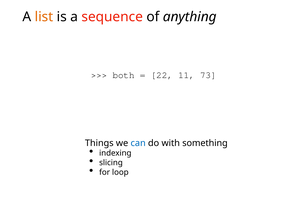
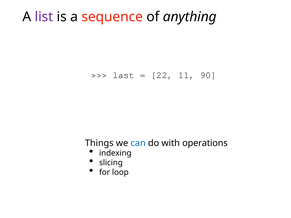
list colour: orange -> purple (44, 17)
both: both -> last (124, 75)
73: 73 -> 90 (208, 75)
something: something -> operations (205, 143)
